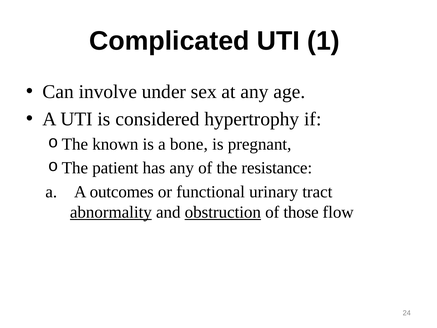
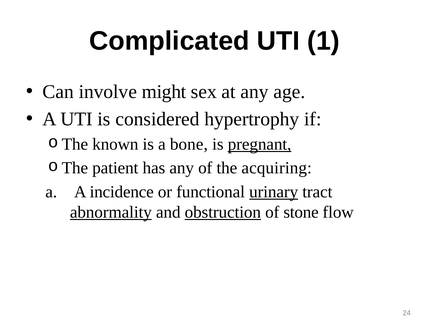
under: under -> might (164, 92)
pregnant underline: none -> present (260, 144)
resistance: resistance -> acquiring (277, 168)
outcomes: outcomes -> incidence (122, 192)
urinary underline: none -> present (274, 192)
those: those -> stone (301, 212)
